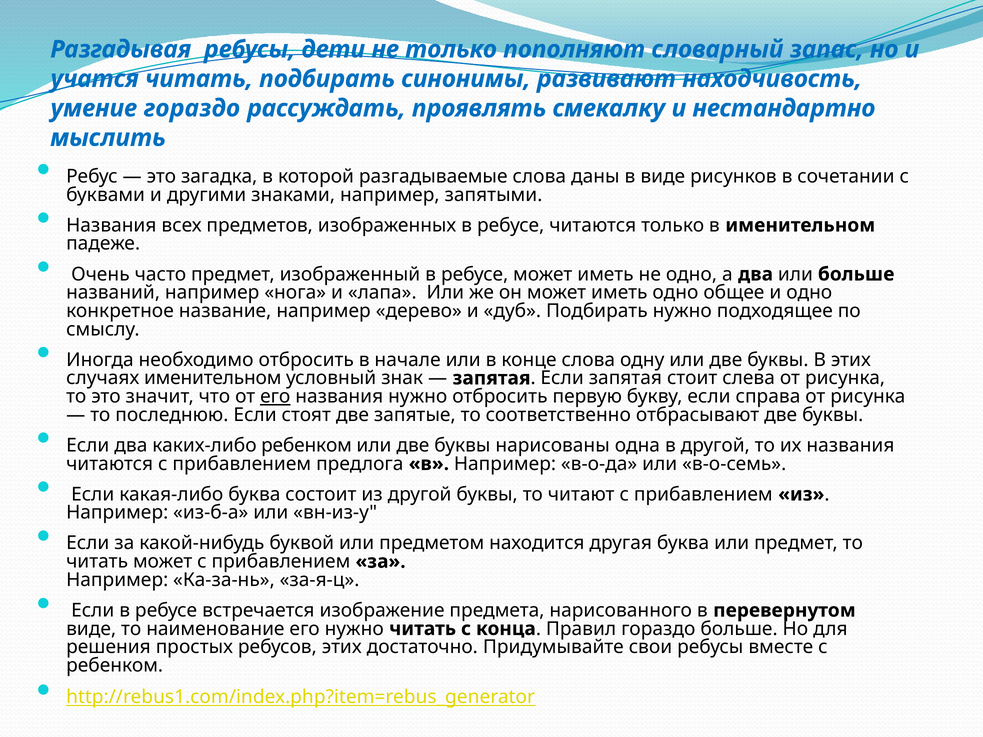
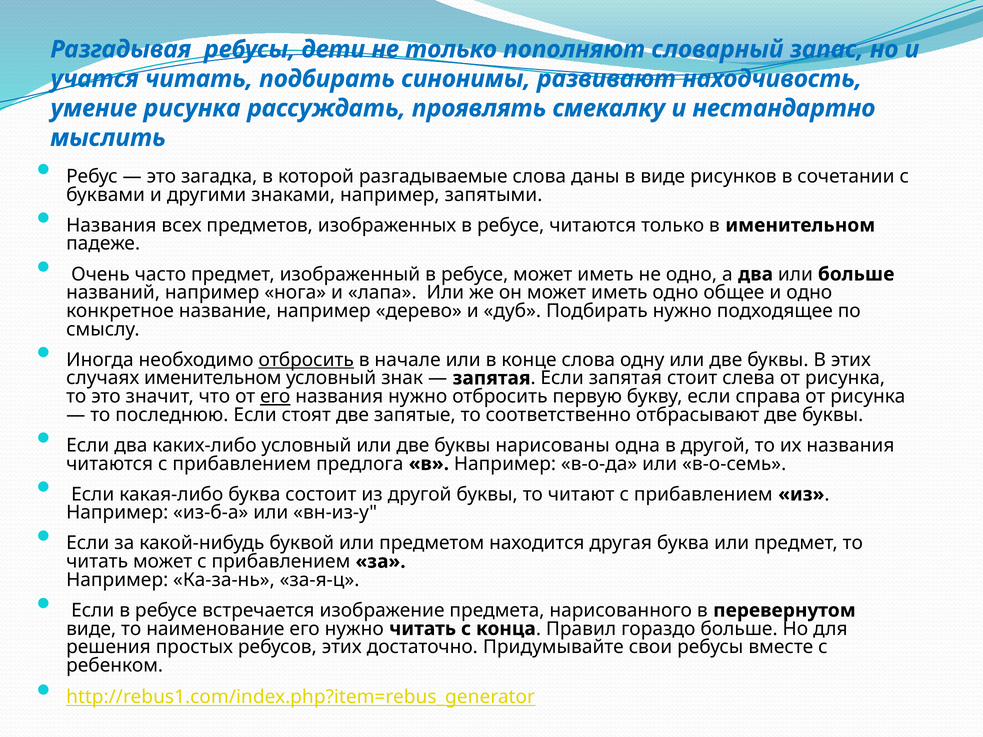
умение гораздо: гораздо -> рисунка (192, 108)
отбросить underline: none -> present (306, 360)
каких-либо ребенком: ребенком -> условный (306, 446)
